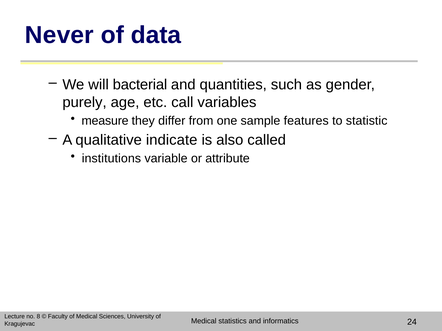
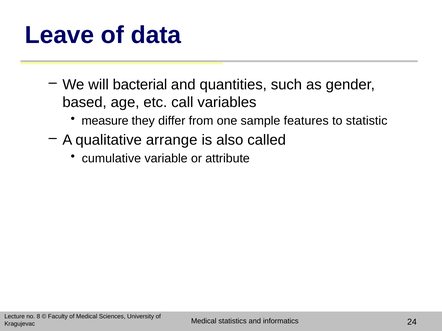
Never: Never -> Leave (60, 35)
purely: purely -> based (85, 103)
indicate: indicate -> arrange (172, 140)
institutions: institutions -> cumulative (111, 159)
